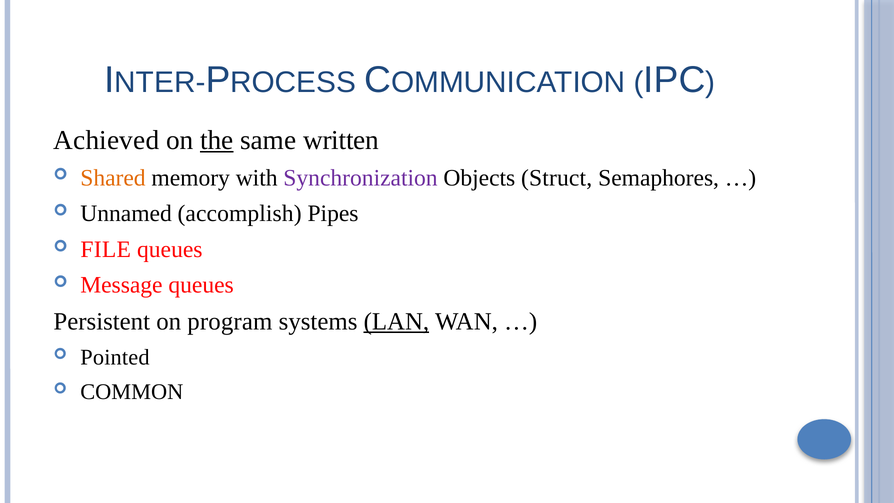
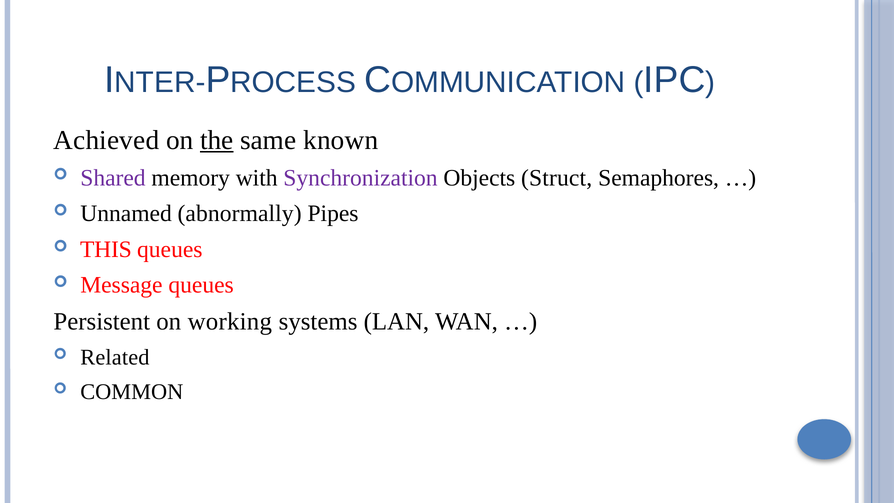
written: written -> known (341, 140)
Shared colour: orange -> purple (113, 178)
accomplish: accomplish -> abnormally (240, 214)
FILE: FILE -> THIS (106, 249)
program: program -> working (230, 322)
LAN underline: present -> none (396, 322)
Pointed: Pointed -> Related (115, 357)
